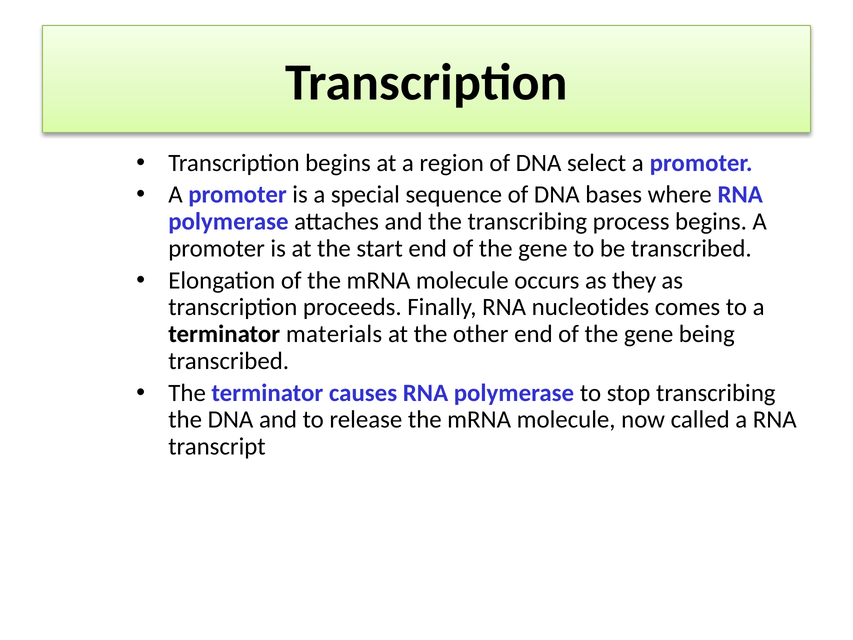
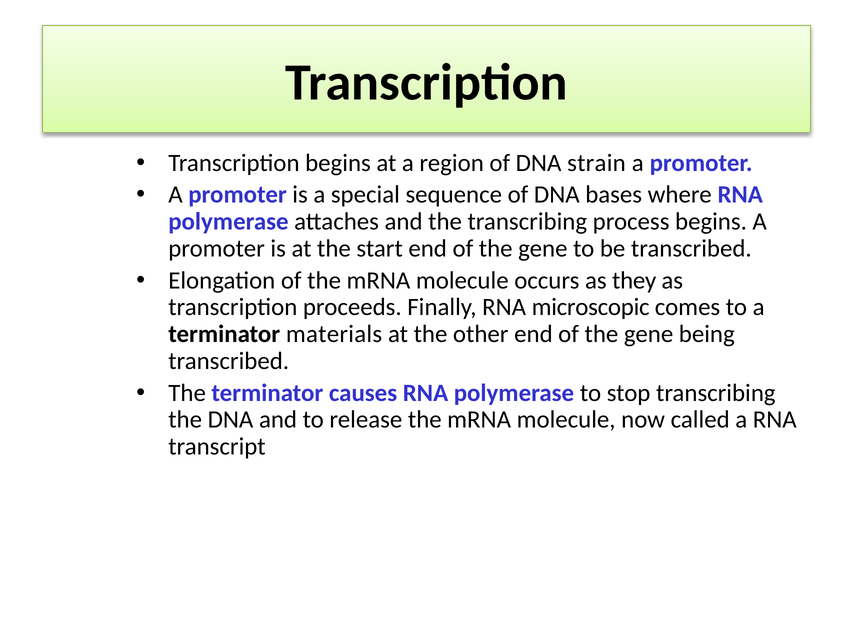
select: select -> strain (596, 163)
nucleotides: nucleotides -> microscopic (591, 307)
